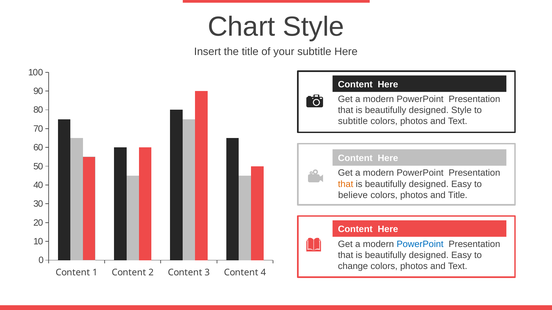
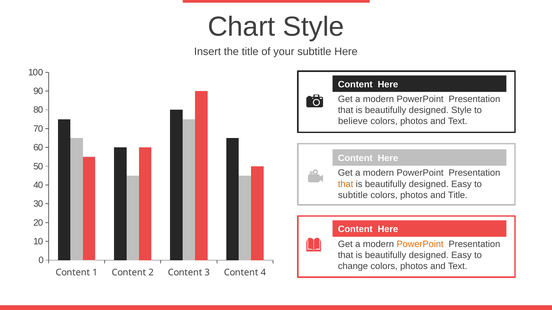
subtitle: subtitle -> believe (353, 121)
believe: believe -> subtitle (353, 195)
PowerPoint colour: blue -> orange (420, 244)
